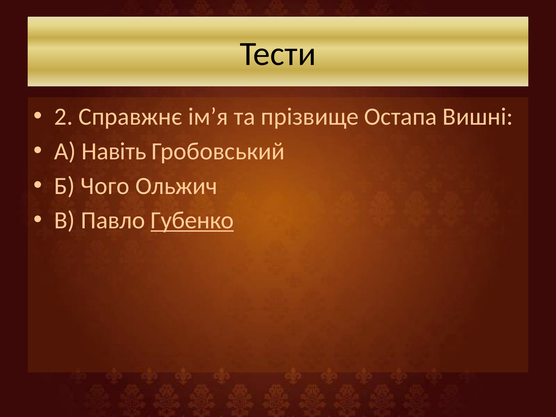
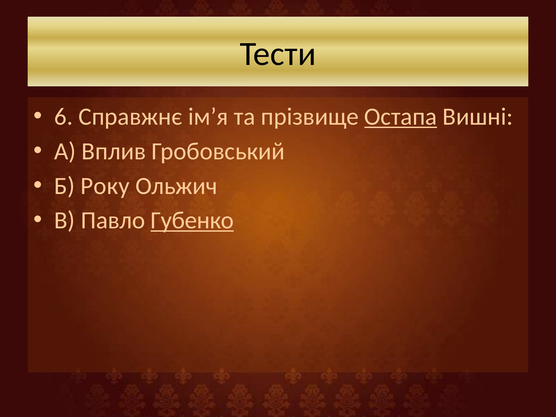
2: 2 -> 6 (64, 117)
Остапа underline: none -> present (401, 117)
Навіть: Навіть -> Вплив (114, 151)
Чого: Чого -> Року (105, 186)
